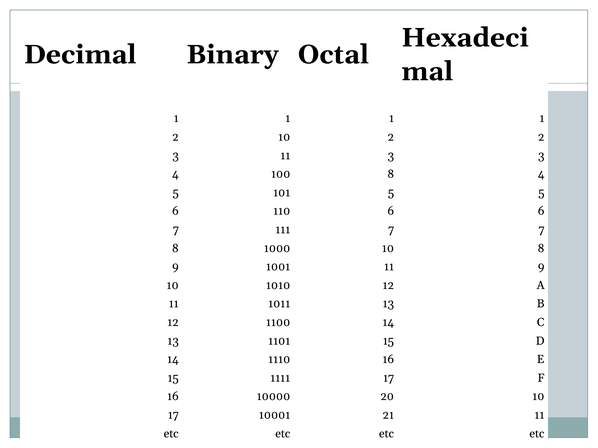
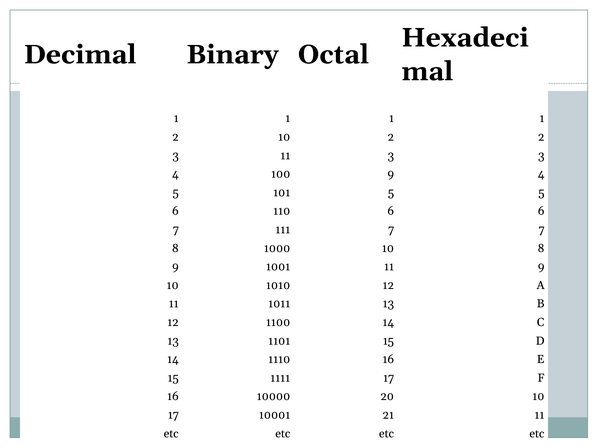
100 8: 8 -> 9 (391, 174)
